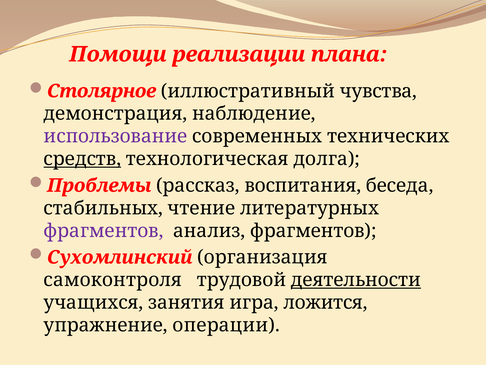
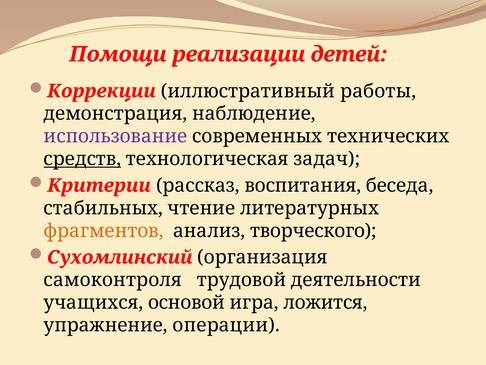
плана: плана -> детей (349, 54)
Столярное: Столярное -> Коррекции (101, 91)
чувства: чувства -> работы (378, 91)
долга: долга -> задач (327, 159)
Проблемы: Проблемы -> Критерии (99, 185)
фрагментов colour: purple -> orange (104, 231)
анализ фрагментов: фрагментов -> творческого (313, 231)
деятельности underline: present -> none (356, 280)
занятия: занятия -> основой (186, 302)
